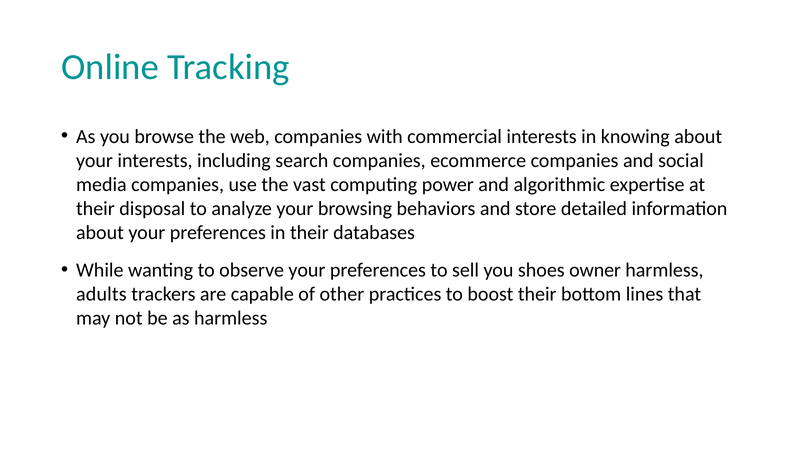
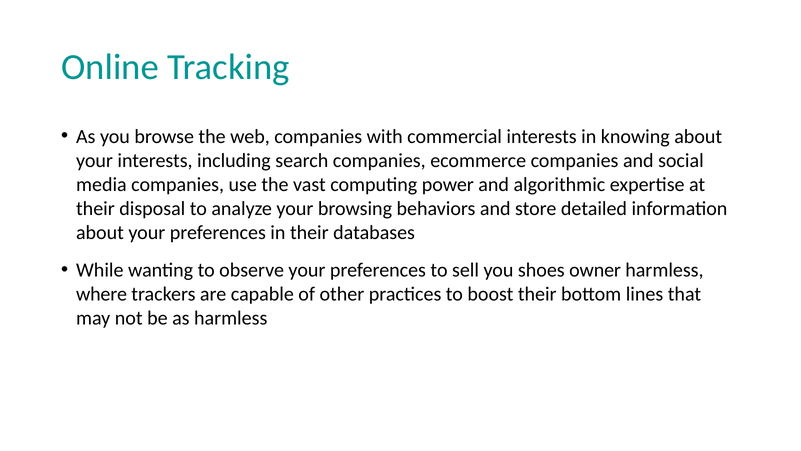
adults: adults -> where (102, 294)
